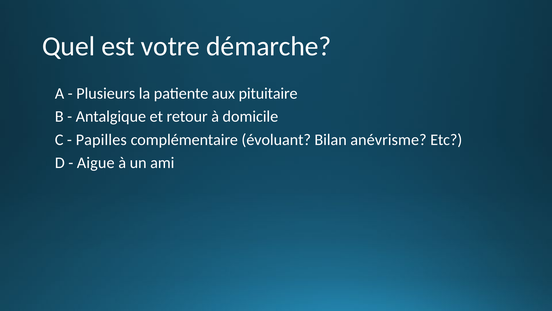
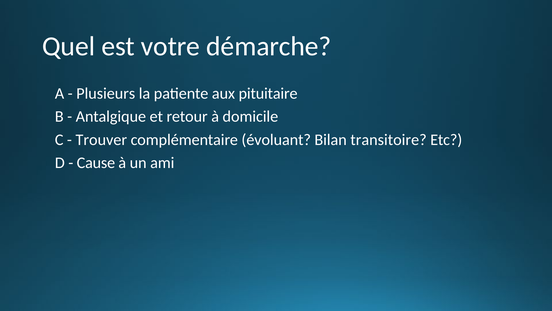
Papilles: Papilles -> Trouver (101, 140)
anévrisme: anévrisme -> transitoire (388, 140)
Aigue: Aigue -> Cause (96, 163)
